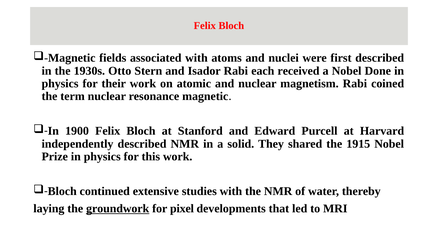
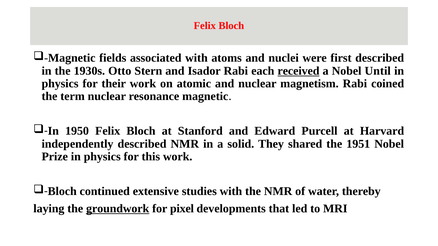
received underline: none -> present (298, 71)
Done: Done -> Until (378, 71)
1900: 1900 -> 1950 (77, 131)
1915: 1915 -> 1951 (358, 144)
